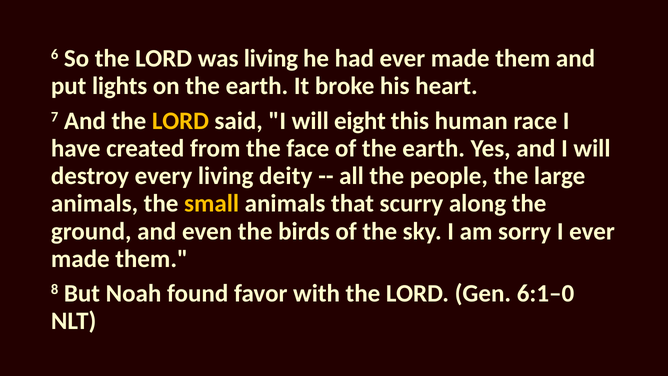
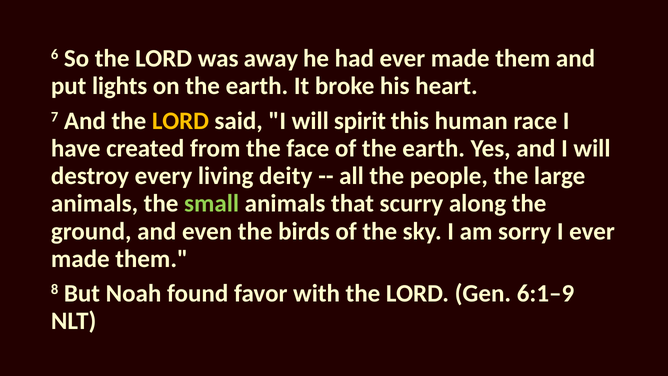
was living: living -> away (271, 59)
eight: eight -> spirit (360, 121)
small colour: yellow -> light green (212, 203)
6:1–0: 6:1–0 -> 6:1–9 (546, 293)
